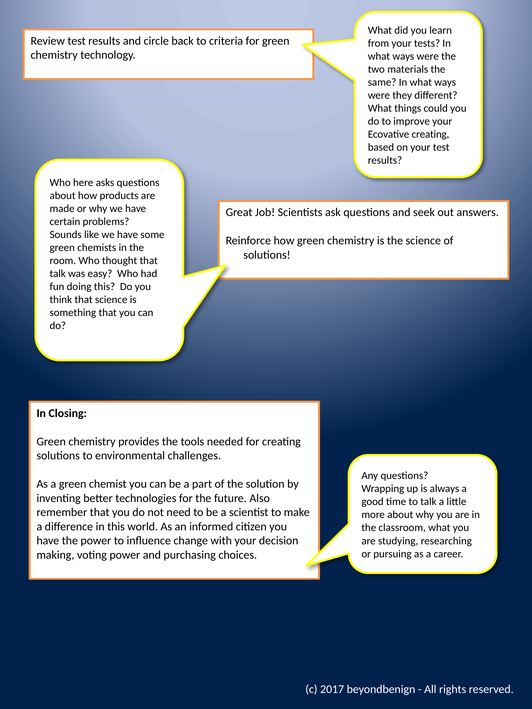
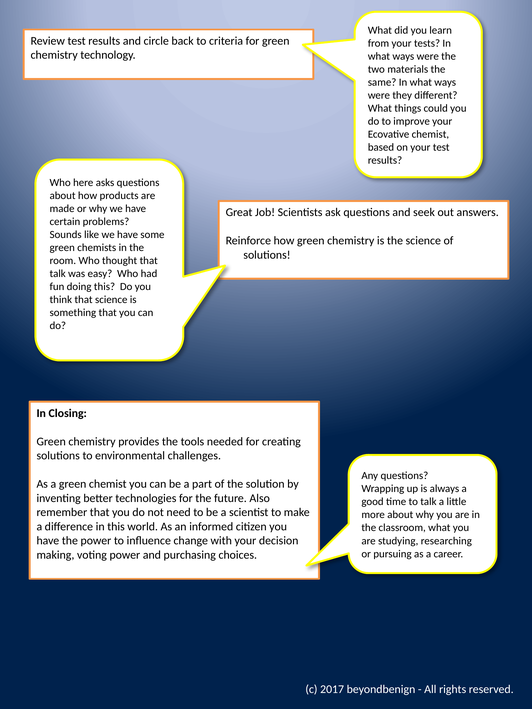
Ecovative creating: creating -> chemist (430, 134)
